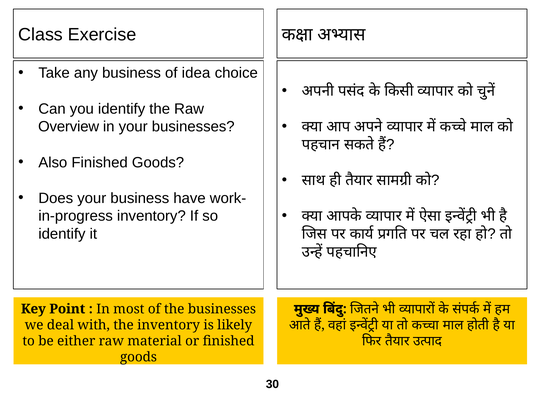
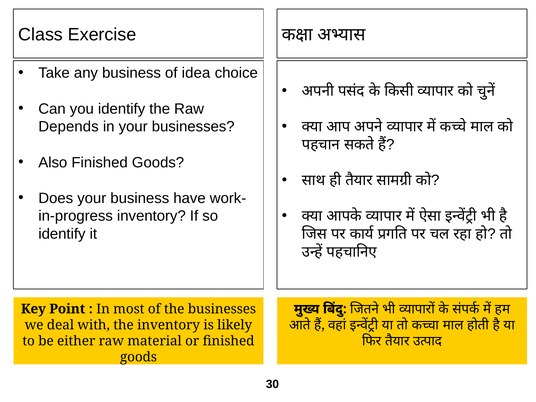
Overview: Overview -> Depends (69, 127)
